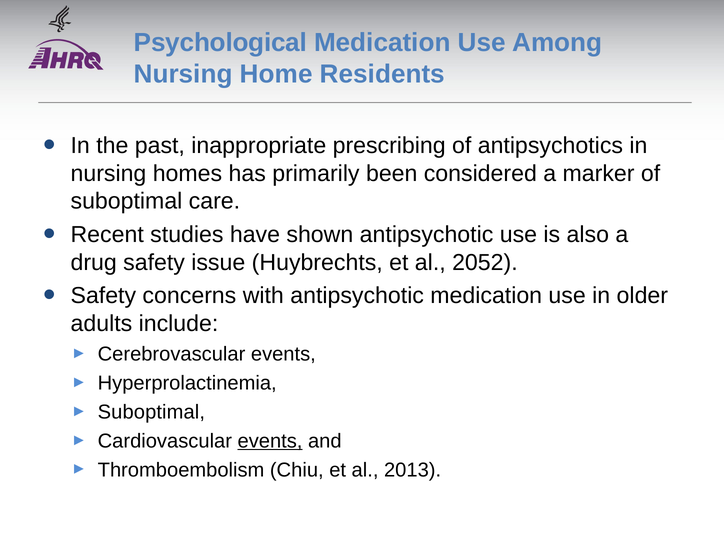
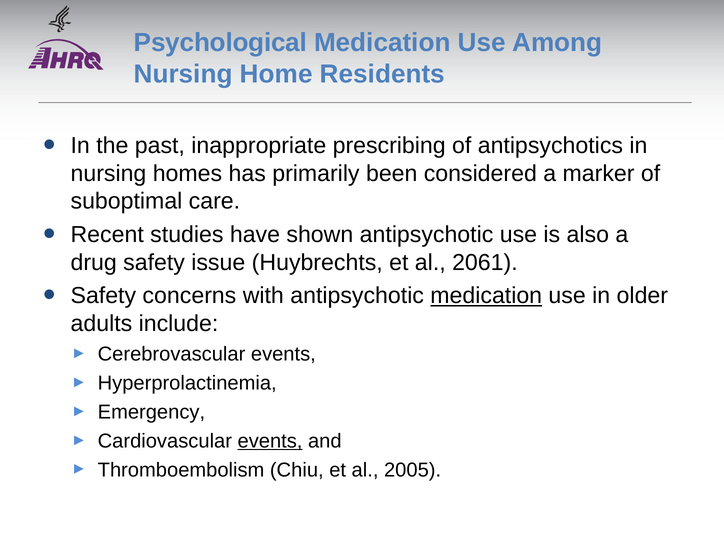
2052: 2052 -> 2061 (485, 262)
medication underline: none -> present (486, 296)
Suboptimal: Suboptimal -> Emergency (151, 412)
2013: 2013 -> 2005 (413, 470)
